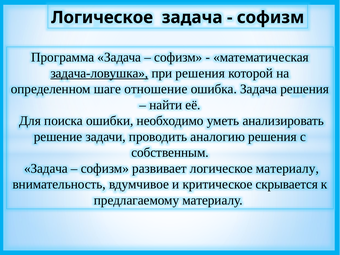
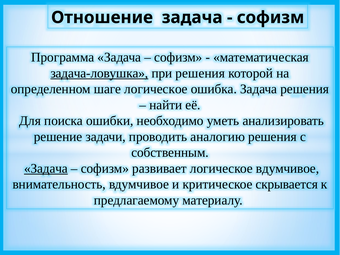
Логическое: Логическое -> Отношение (102, 17)
шаге отношение: отношение -> логическое (156, 89)
Задача underline: none -> present (46, 169)
логическое материалу: материалу -> вдумчивое (288, 169)
